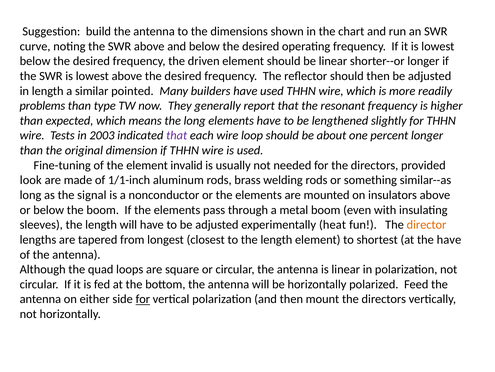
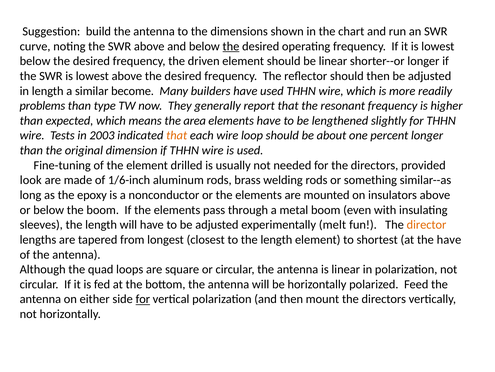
the underline: none -> present (231, 46)
pointed: pointed -> become (133, 91)
the long: long -> area (195, 120)
that colour: purple -> orange (177, 135)
invalid: invalid -> drilled (187, 165)
1/1-inch: 1/1-inch -> 1/6-inch (129, 180)
signal: signal -> epoxy (92, 195)
heat: heat -> melt (332, 224)
